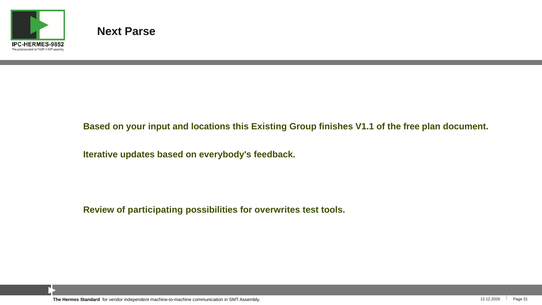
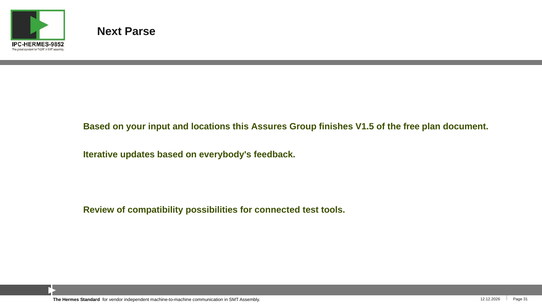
Existing: Existing -> Assures (269, 127)
V1.1: V1.1 -> V1.5 (365, 127)
participating: participating -> compatibility (155, 210)
overwrites: overwrites -> connected (277, 210)
